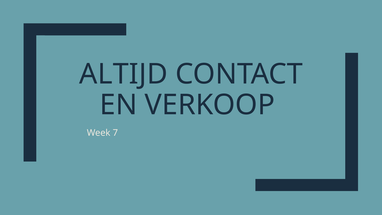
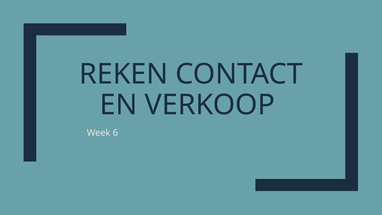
ALTIJD: ALTIJD -> REKEN (124, 74)
7: 7 -> 6 (115, 133)
